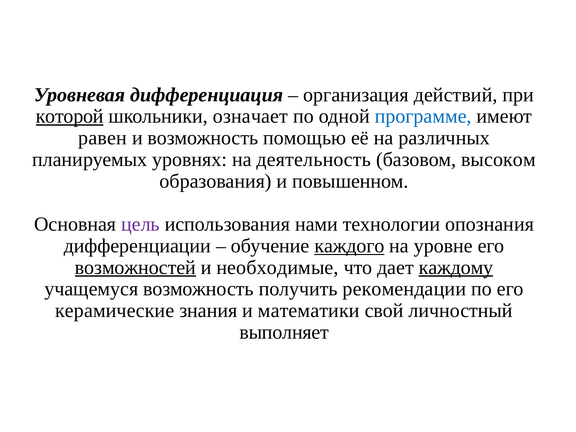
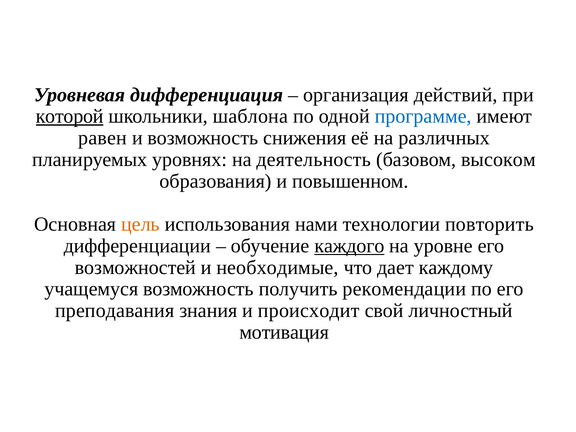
означает: означает -> шаблона (250, 116)
помощью: помощью -> снижения (305, 138)
цель colour: purple -> orange (140, 224)
опознания: опознания -> повторить (489, 224)
возможностей underline: present -> none (135, 267)
каждому underline: present -> none (456, 267)
керамические: керамические -> преподавания (115, 311)
математики: математики -> происходит (309, 311)
выполняет: выполняет -> мотивация (284, 332)
